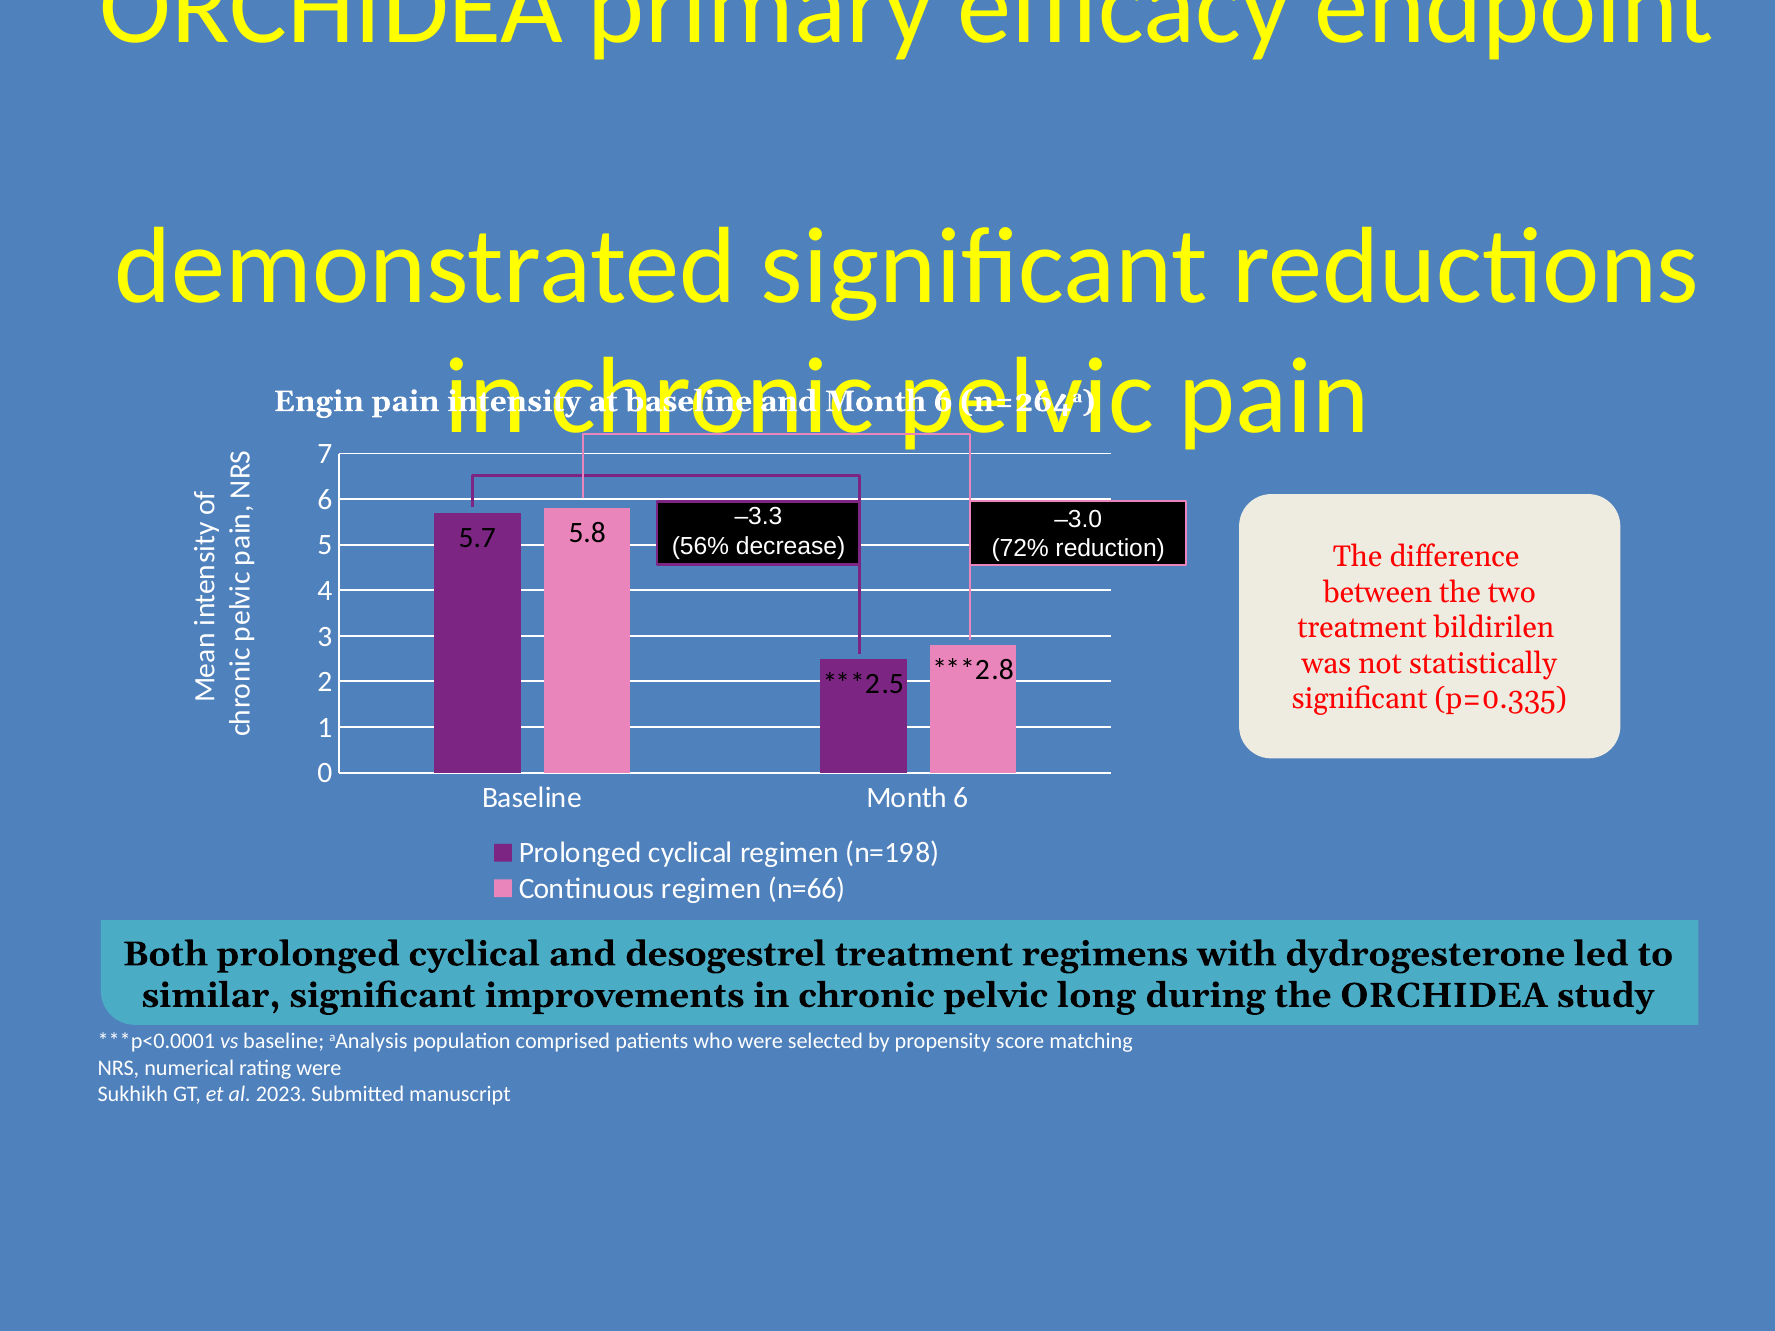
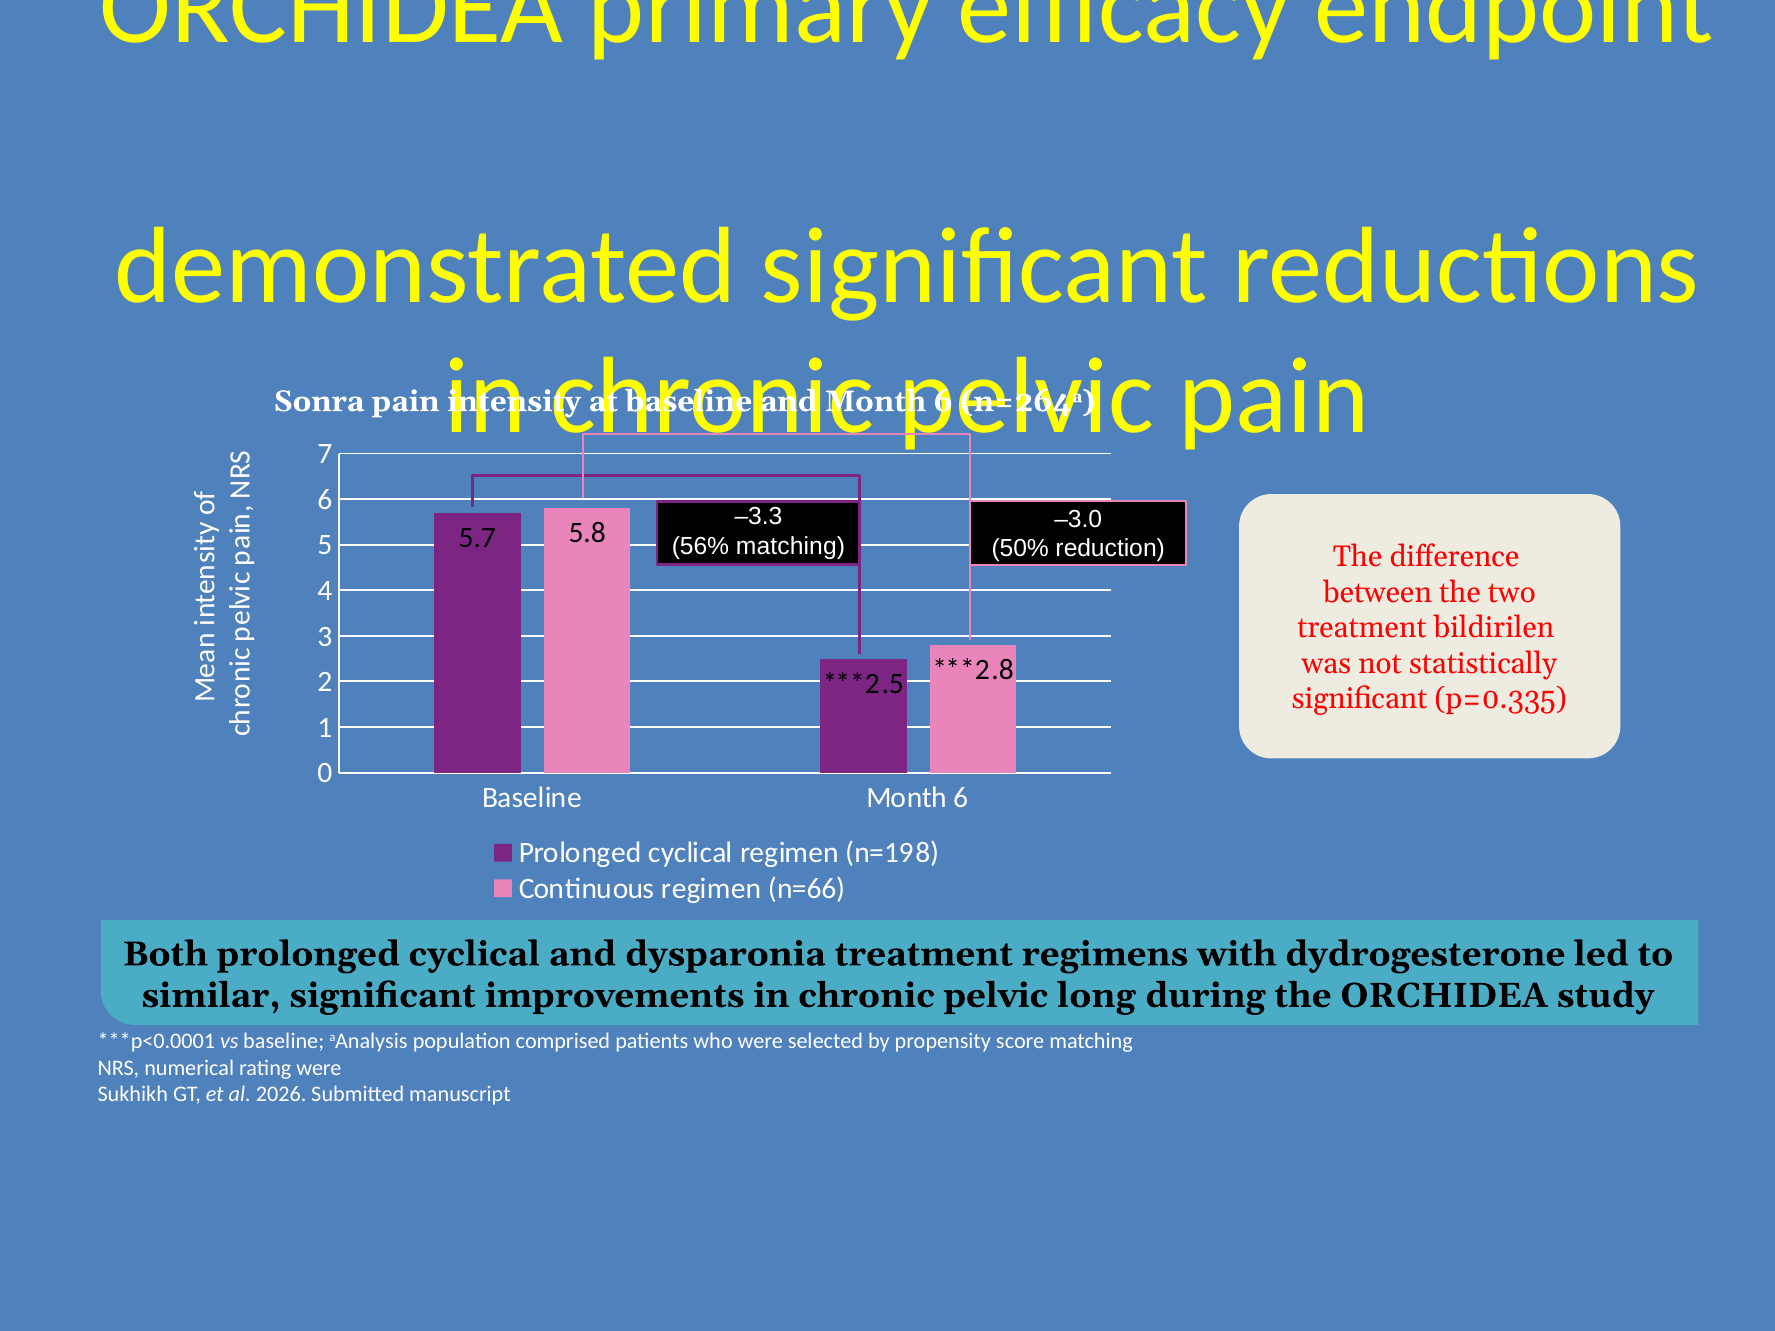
Engin: Engin -> Sonra (319, 401)
56% decrease: decrease -> matching (790, 546)
72%: 72% -> 50% (1020, 549)
desogestrel: desogestrel -> dysparonia (725, 954)
2023: 2023 -> 2026 (281, 1095)
